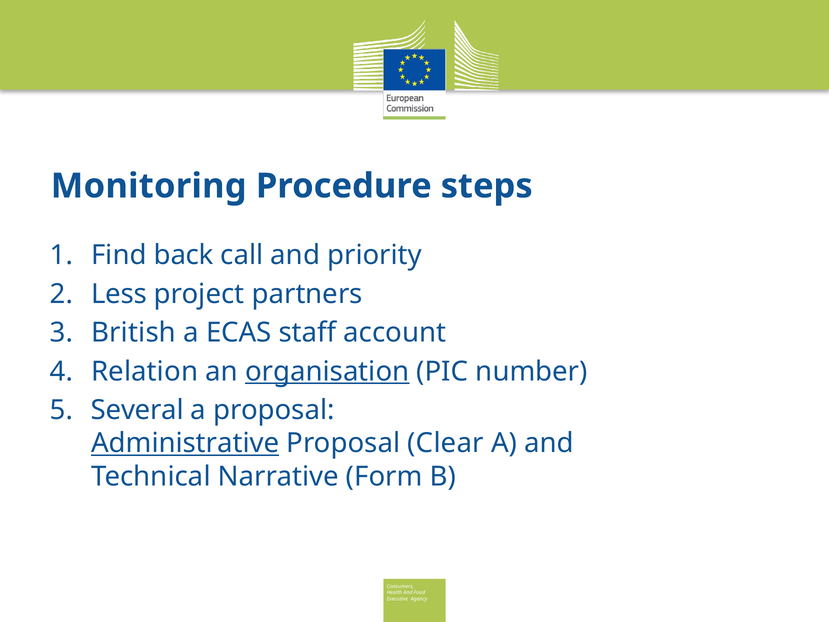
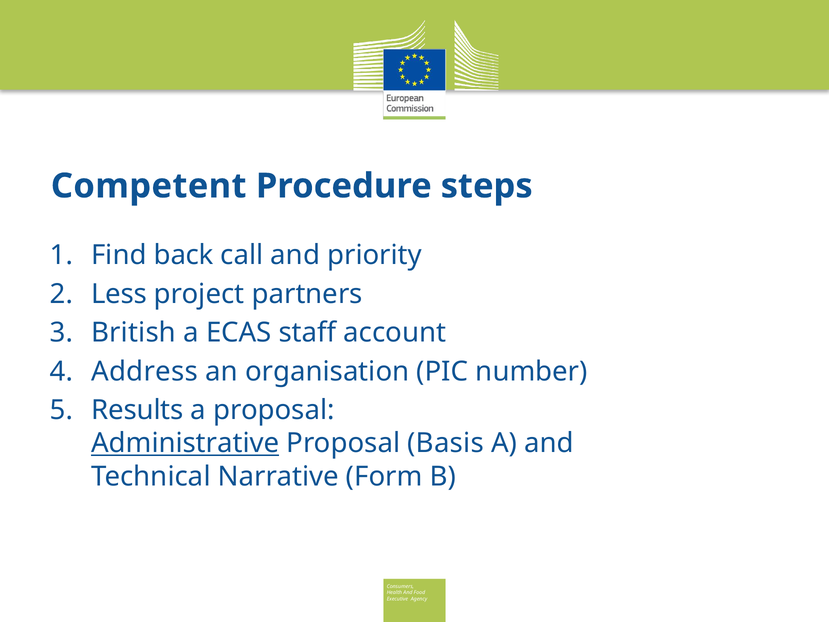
Monitoring: Monitoring -> Competent (149, 186)
Relation: Relation -> Address (145, 371)
organisation underline: present -> none (327, 371)
Several: Several -> Results (137, 410)
Clear: Clear -> Basis (446, 443)
